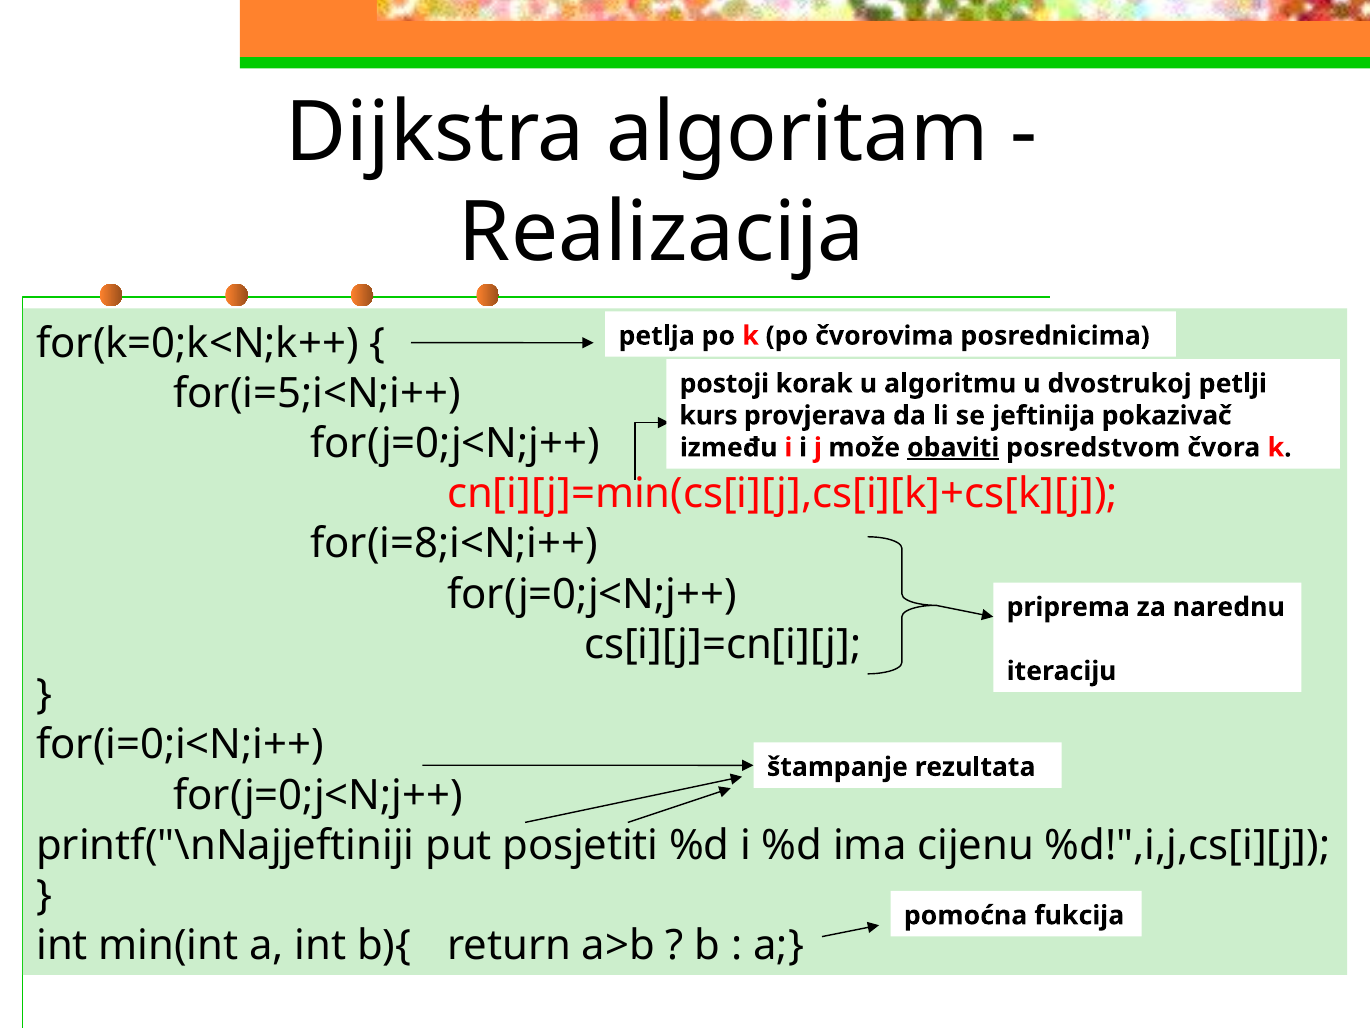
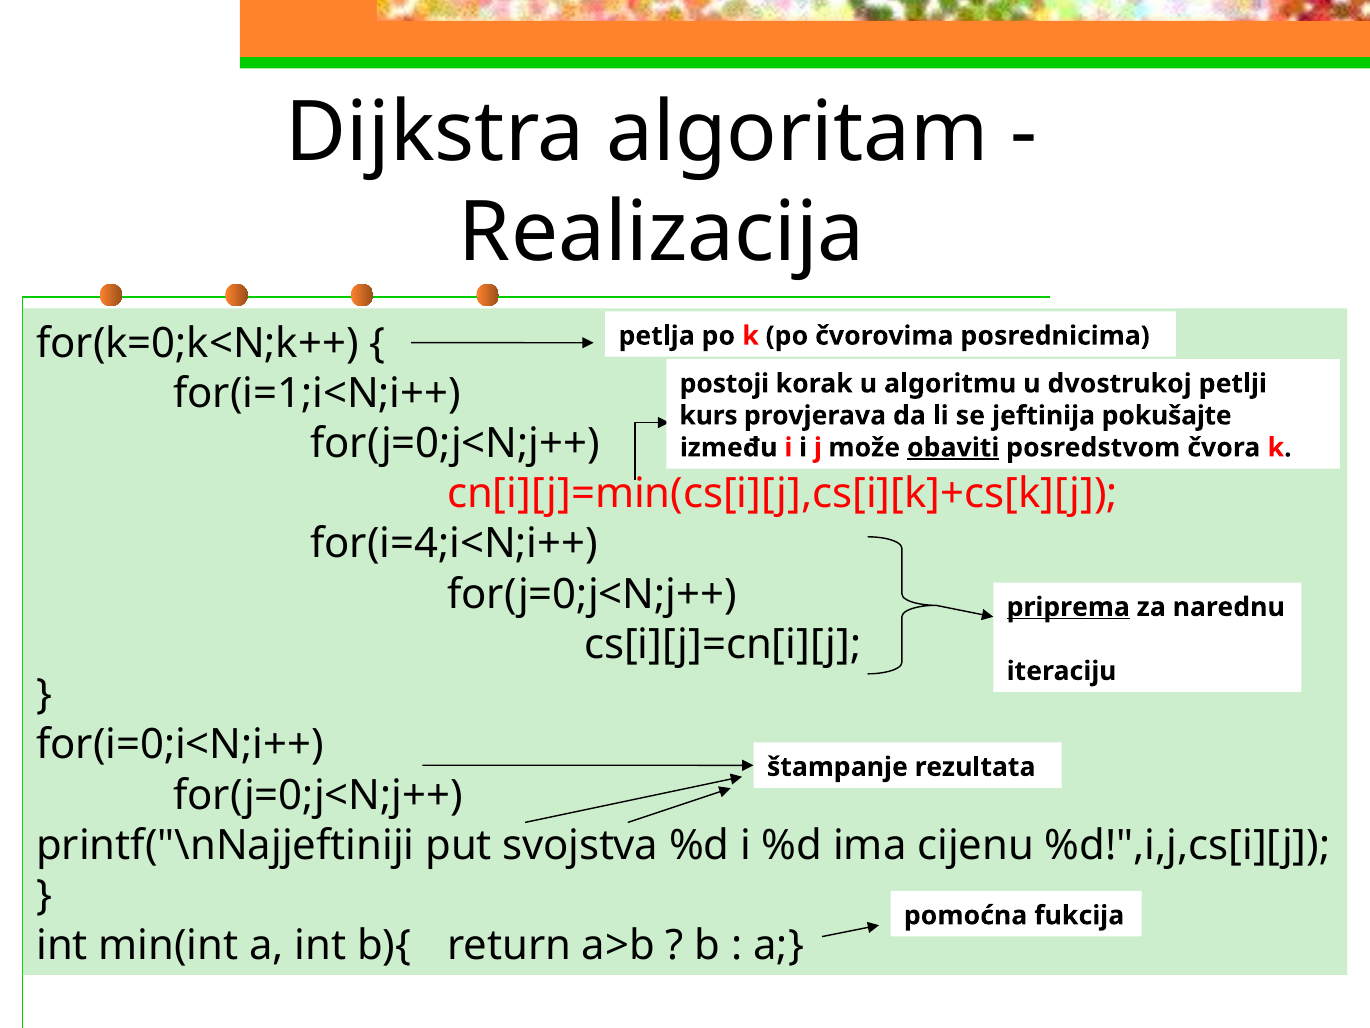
for(i=5;i<N;i++: for(i=5;i<N;i++ -> for(i=1;i<N;i++ (317, 393)
pokazivač: pokazivač -> pokušajte (1167, 415)
for(i=8;i<N;i++: for(i=8;i<N;i++ -> for(i=4;i<N;i++ (454, 544)
priprema underline: none -> present (1068, 607)
posjetiti: posjetiti -> svojstva (581, 845)
